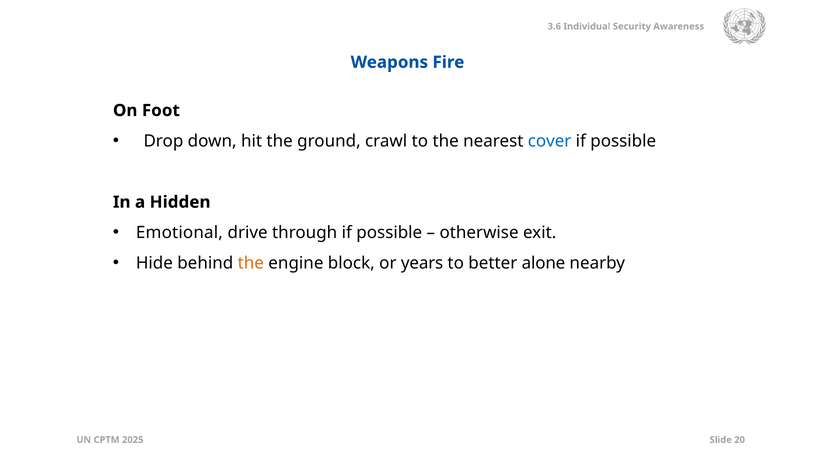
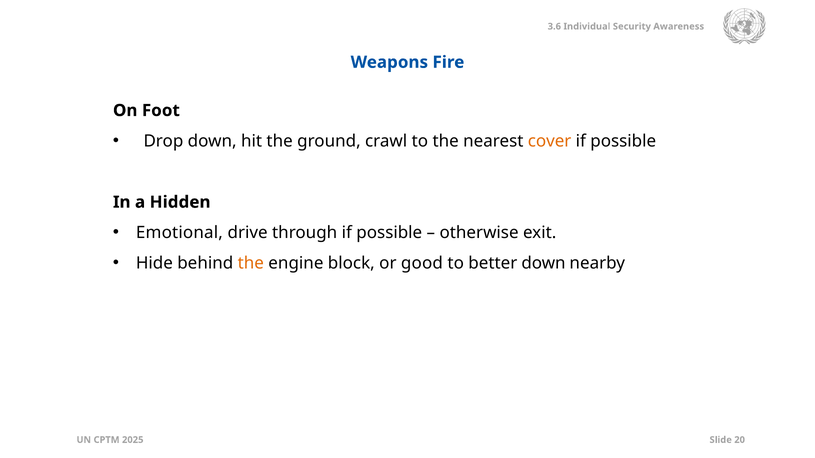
cover colour: blue -> orange (550, 141)
years: years -> good (422, 264)
better alone: alone -> down (544, 264)
